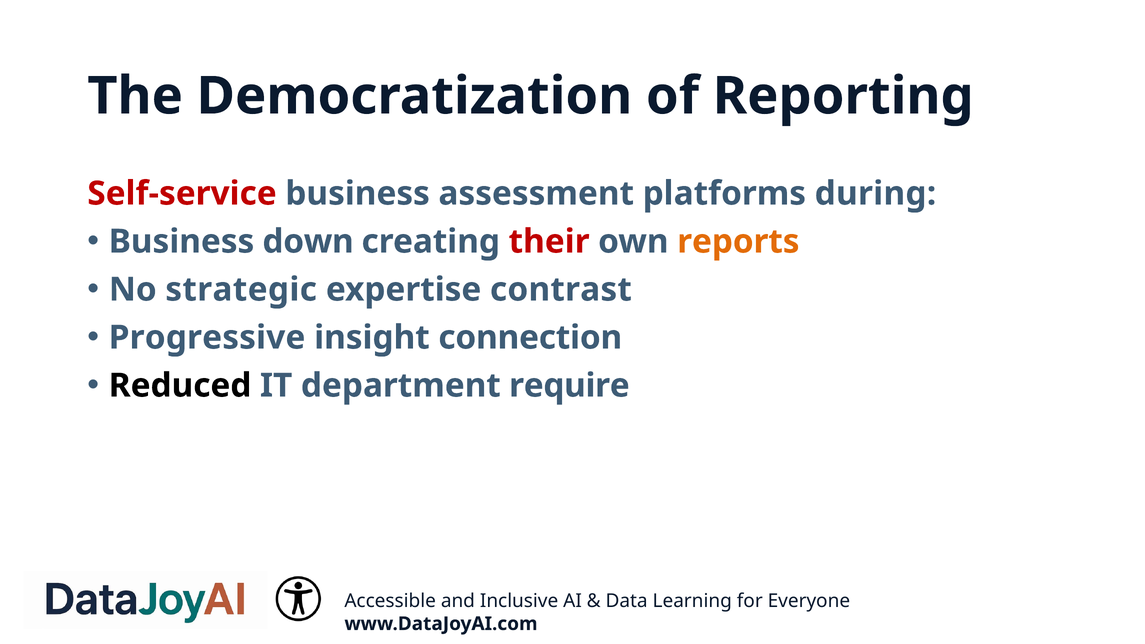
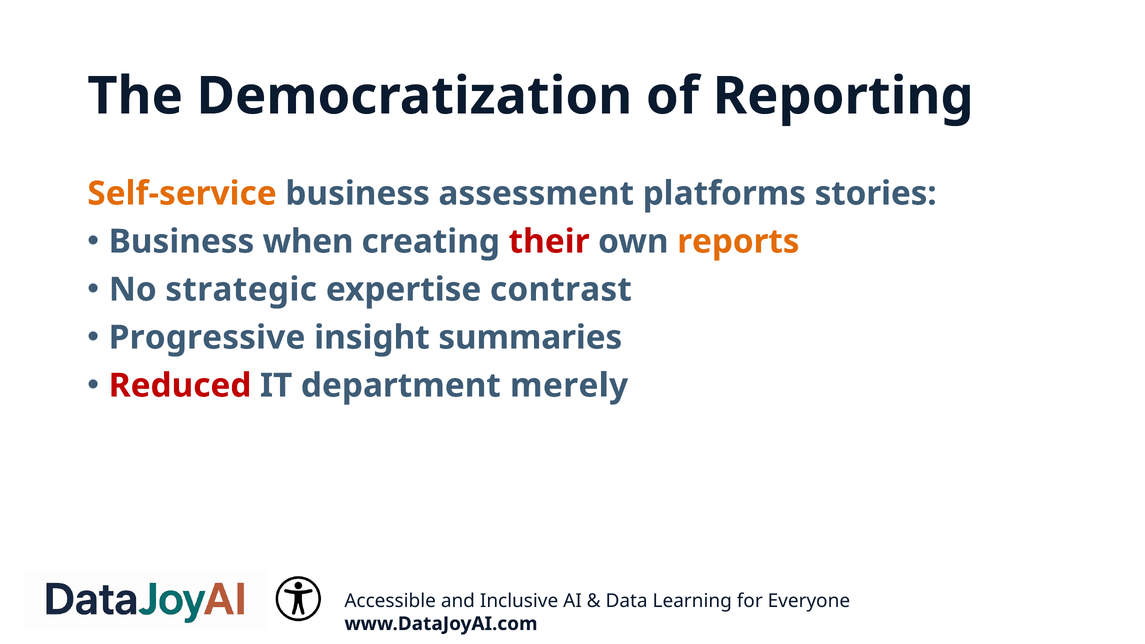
Self-service colour: red -> orange (182, 194)
during: during -> stories (876, 194)
down: down -> when (308, 242)
connection: connection -> summaries (530, 338)
Reduced colour: black -> red (180, 386)
require: require -> merely (569, 386)
